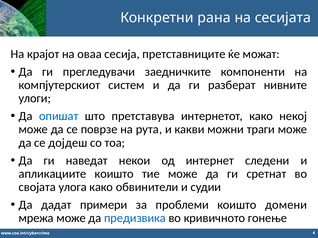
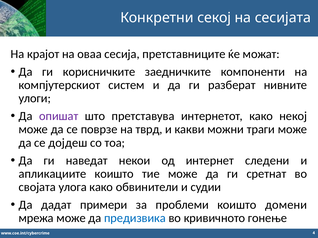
рана: рана -> секој (214, 18)
прегледувачи: прегледувачи -> корисничките (99, 72)
опишат colour: blue -> purple (59, 116)
рута: рута -> тврд (149, 130)
